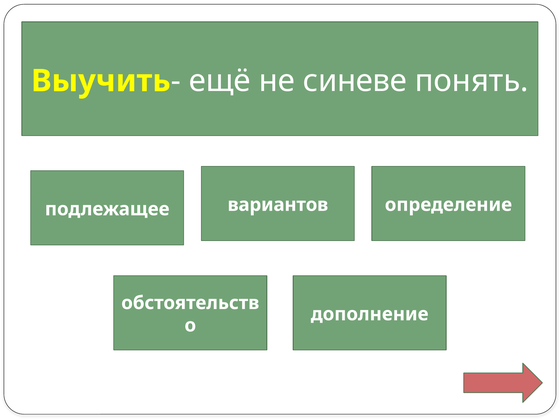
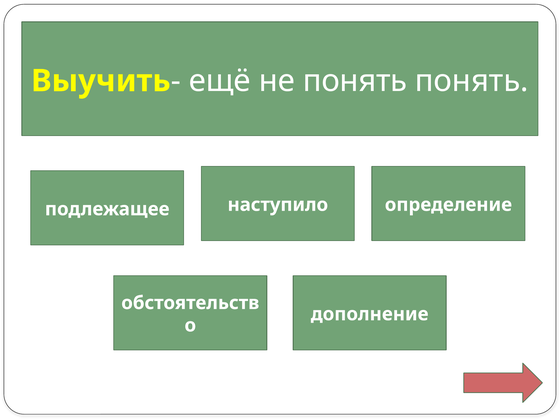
не синеве: синеве -> понять (355, 81)
вариантов: вариантов -> наступило (278, 205)
